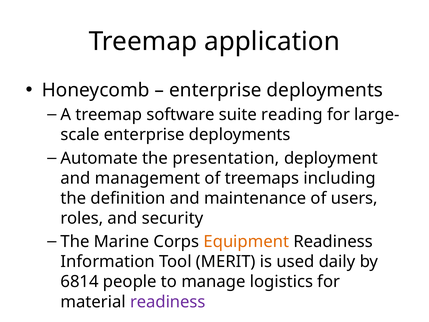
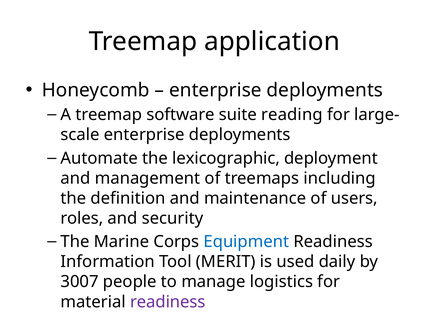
presentation: presentation -> lexicographic (226, 158)
Equipment colour: orange -> blue (246, 242)
6814: 6814 -> 3007 (80, 282)
